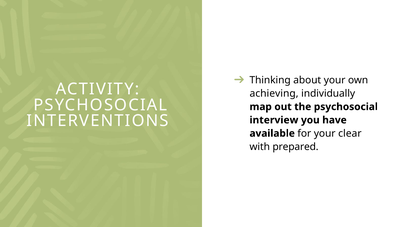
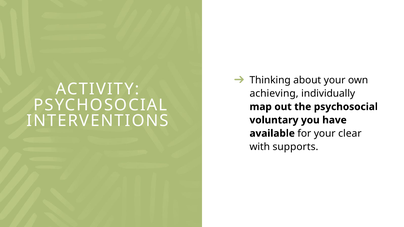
interview: interview -> voluntary (274, 120)
prepared: prepared -> supports (295, 147)
